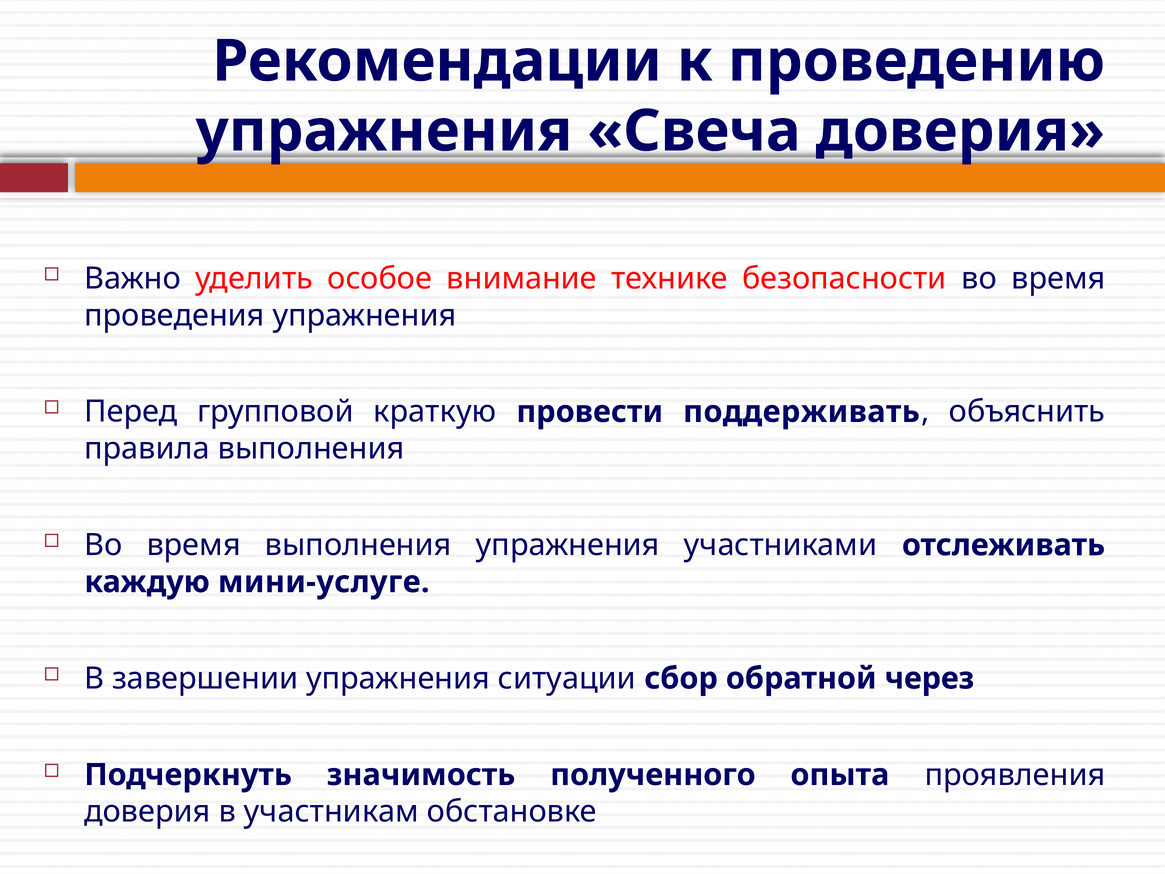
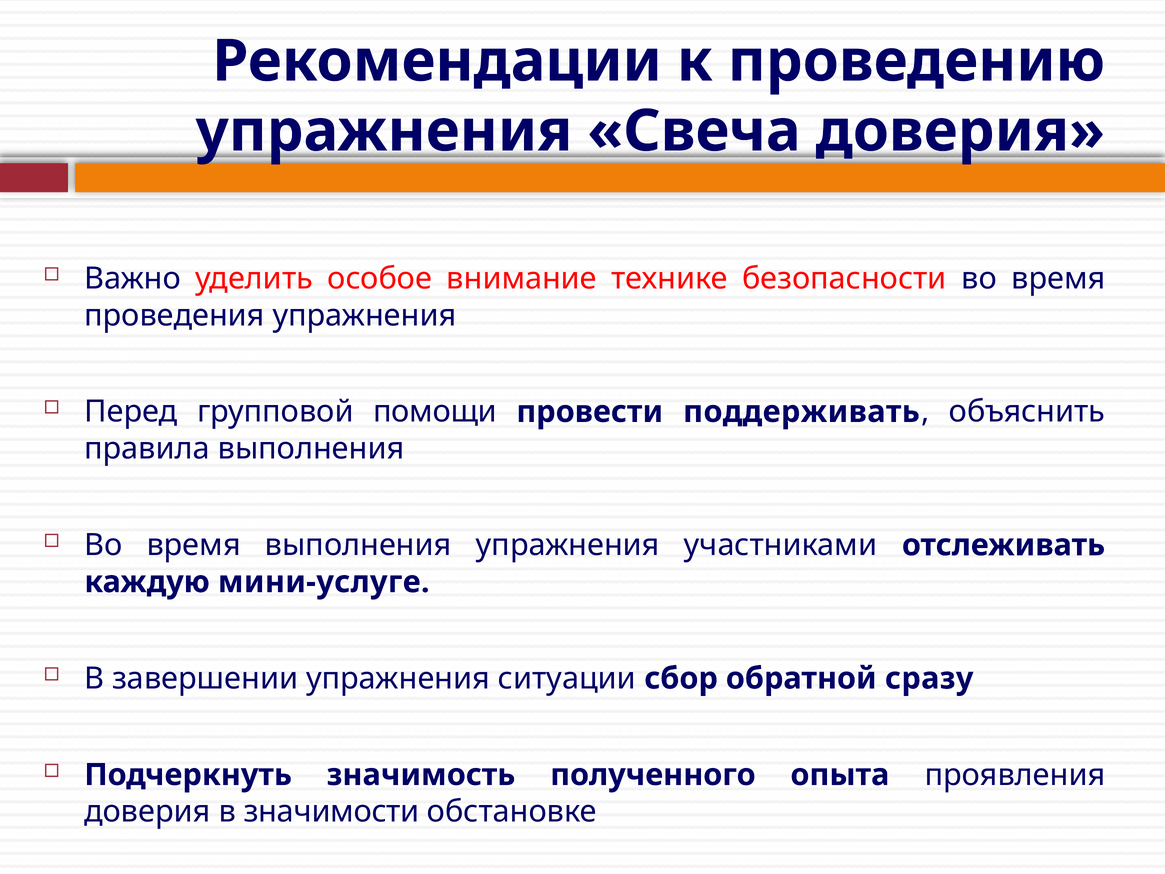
краткую: краткую -> помощи (435, 412)
через: через -> сразу (929, 678)
участникам: участникам -> значимости (332, 812)
